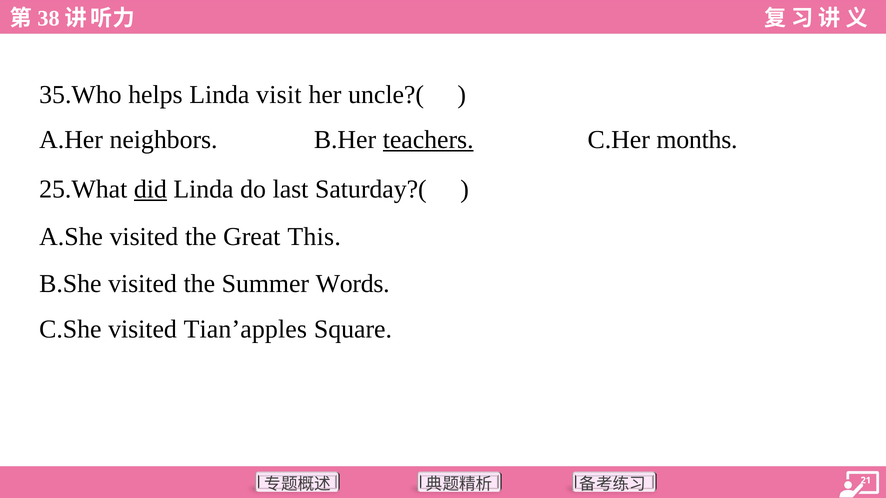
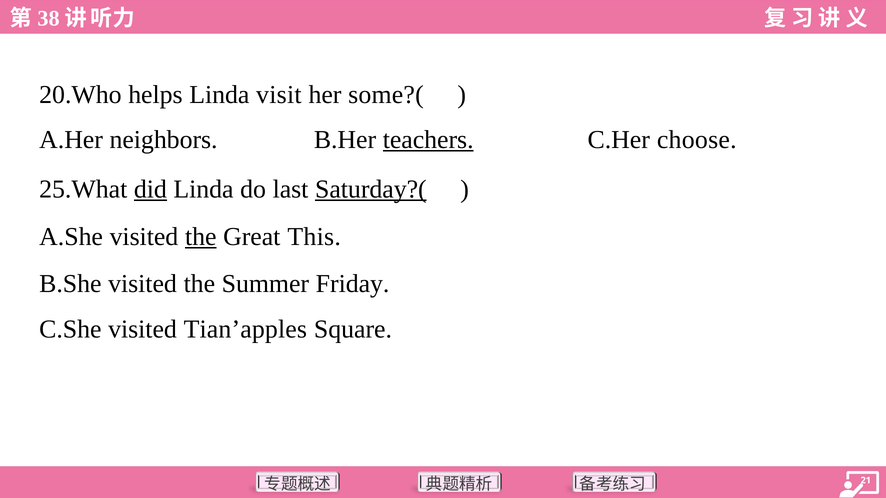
35.Who: 35.Who -> 20.Who (80, 95)
uncle?(: uncle?( -> some?( (386, 95)
months: months -> choose (697, 140)
Saturday?( underline: none -> present (371, 189)
the underline: none -> present (201, 237)
Words: Words -> Friday (353, 284)
